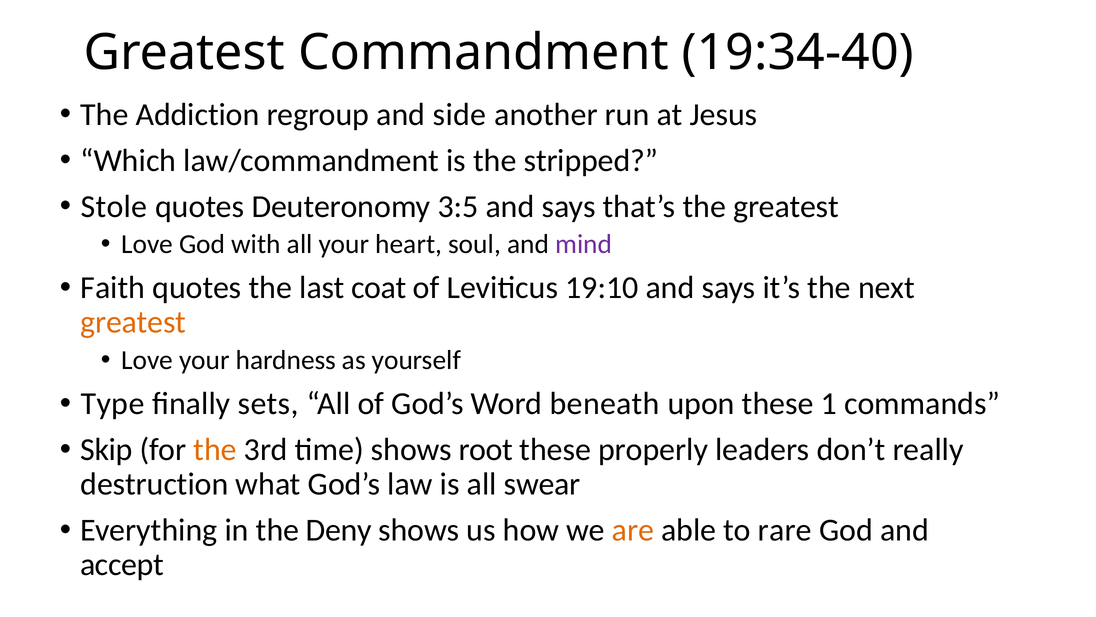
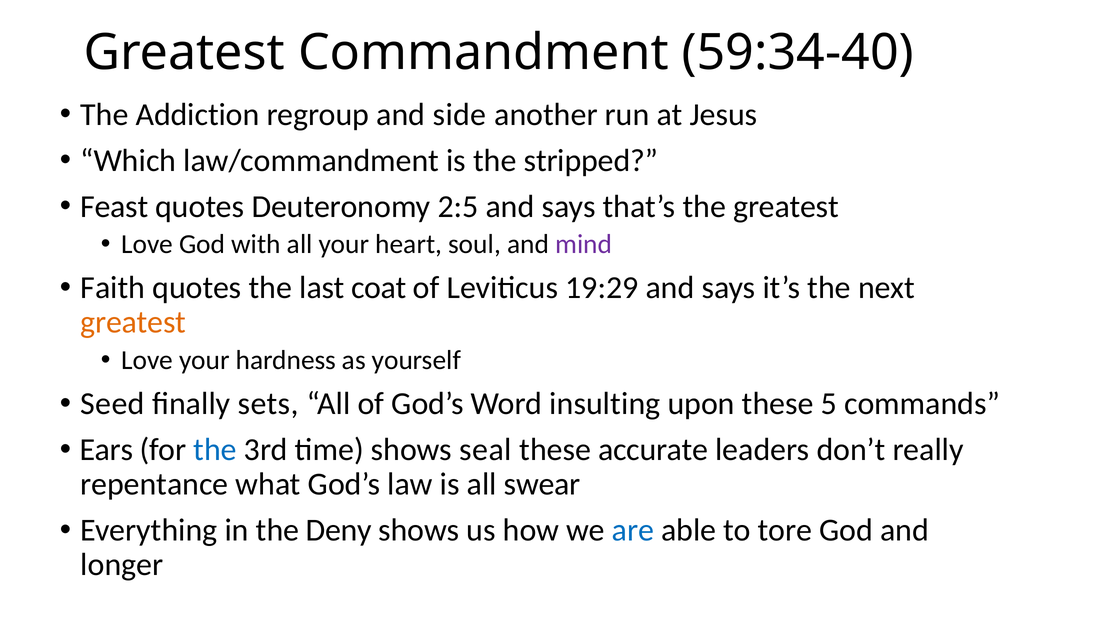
19:34-40: 19:34-40 -> 59:34-40 (798, 53)
Stole: Stole -> Feast (114, 206)
3:5: 3:5 -> 2:5 (458, 206)
19:10: 19:10 -> 19:29 (602, 288)
Type: Type -> Seed (113, 403)
beneath: beneath -> insulting (605, 403)
1: 1 -> 5 (829, 403)
Skip: Skip -> Ears (107, 449)
the colour: orange -> blue (215, 449)
root: root -> seal (485, 449)
properly: properly -> accurate (653, 449)
destruction: destruction -> repentance (154, 484)
are colour: orange -> blue (633, 530)
rare: rare -> tore (785, 530)
accept: accept -> longer (122, 564)
